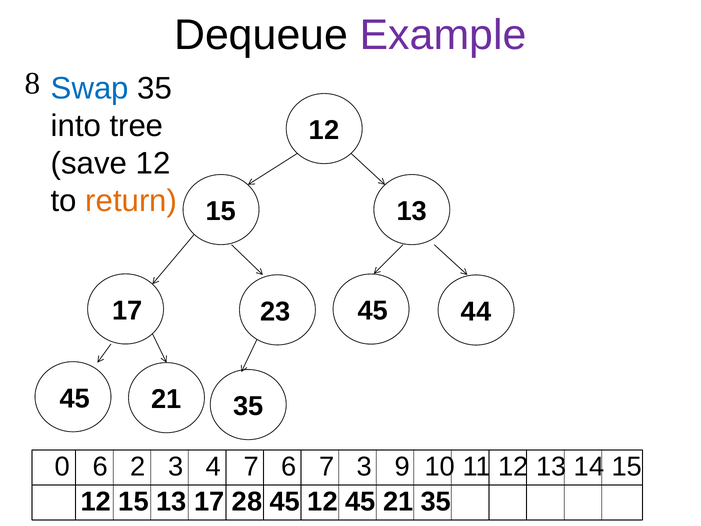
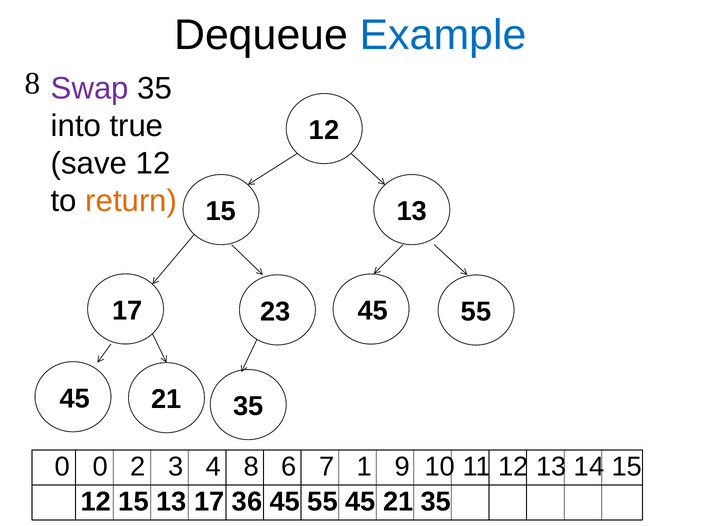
Example colour: purple -> blue (443, 35)
Swap colour: blue -> purple (90, 89)
tree: tree -> true (136, 126)
23 45 44: 44 -> 55 (476, 312)
0 6: 6 -> 0 (100, 466)
4 7: 7 -> 8 (251, 466)
7 3: 3 -> 1 (364, 466)
28: 28 -> 36 (247, 501)
12: 12 -> 55 (323, 501)
